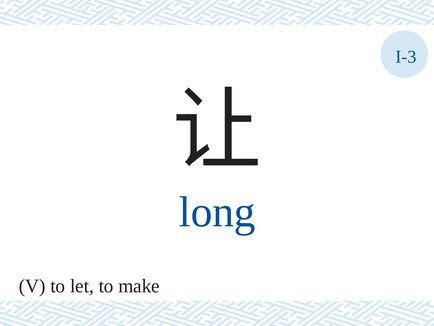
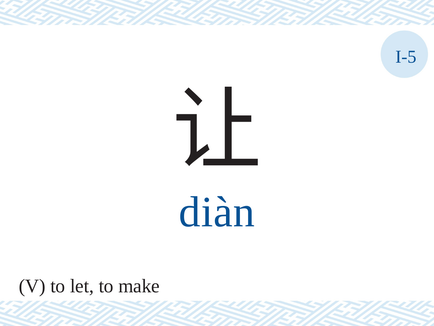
I-3: I-3 -> I-5 (406, 57)
long: long -> diàn (217, 212)
